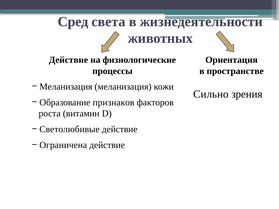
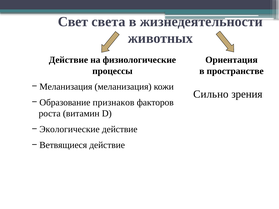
Сред: Сред -> Свет (73, 22)
Светолюбивые: Светолюбивые -> Экологические (70, 129)
Ограничена: Ограничена -> Ветвящиеся (63, 145)
